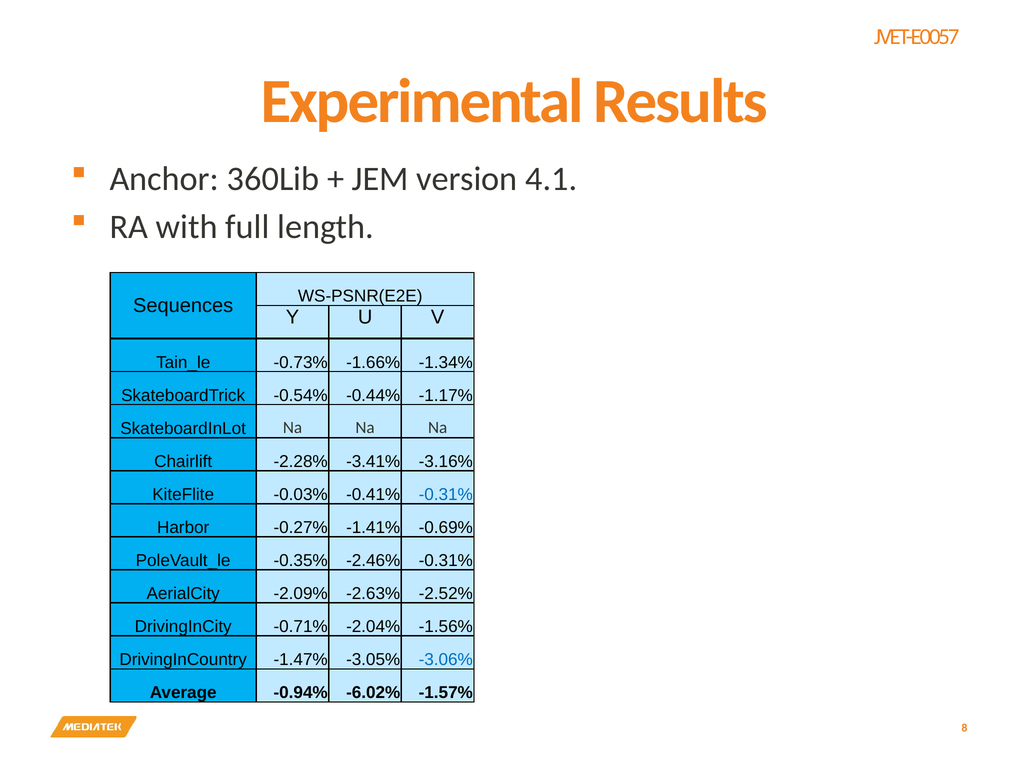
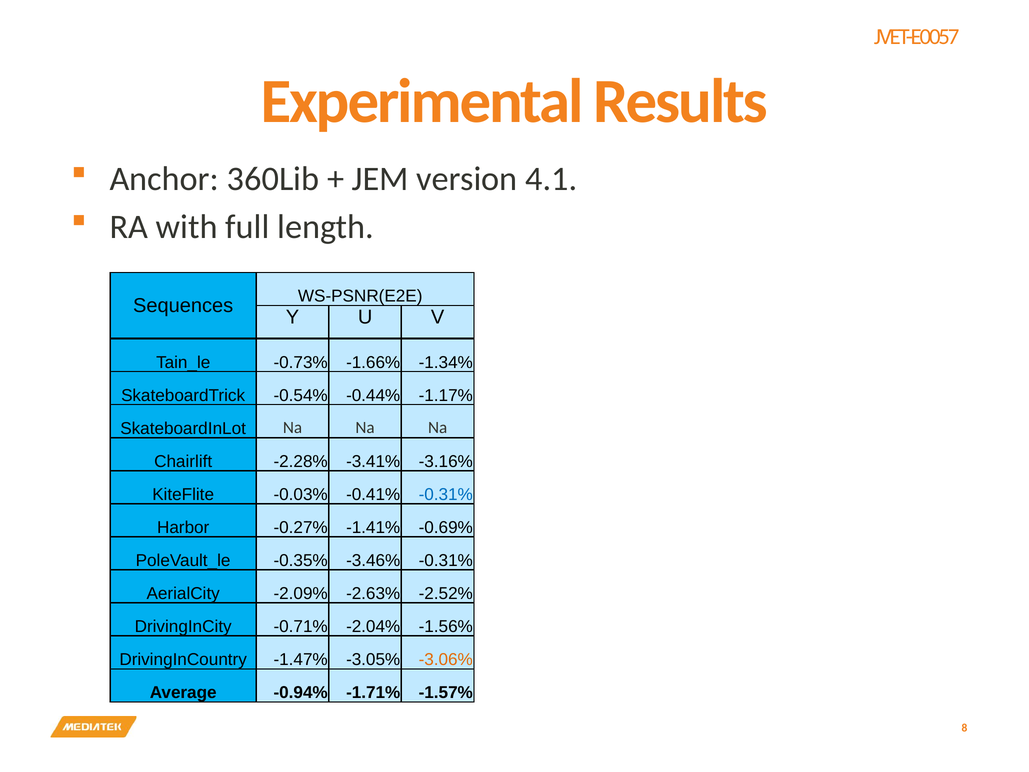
-2.46%: -2.46% -> -3.46% (373, 560)
-3.06% colour: blue -> orange (446, 659)
-6.02%: -6.02% -> -1.71% (373, 692)
